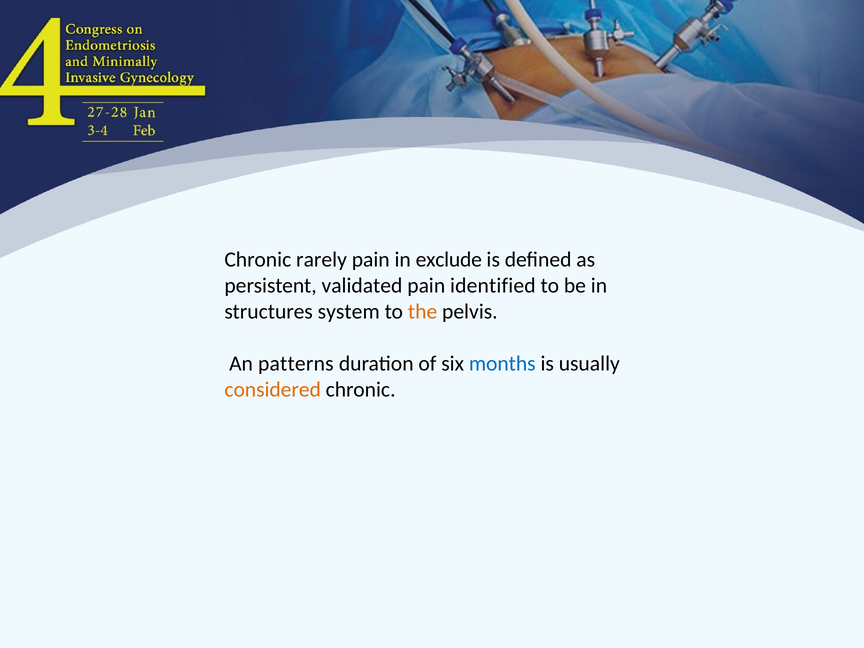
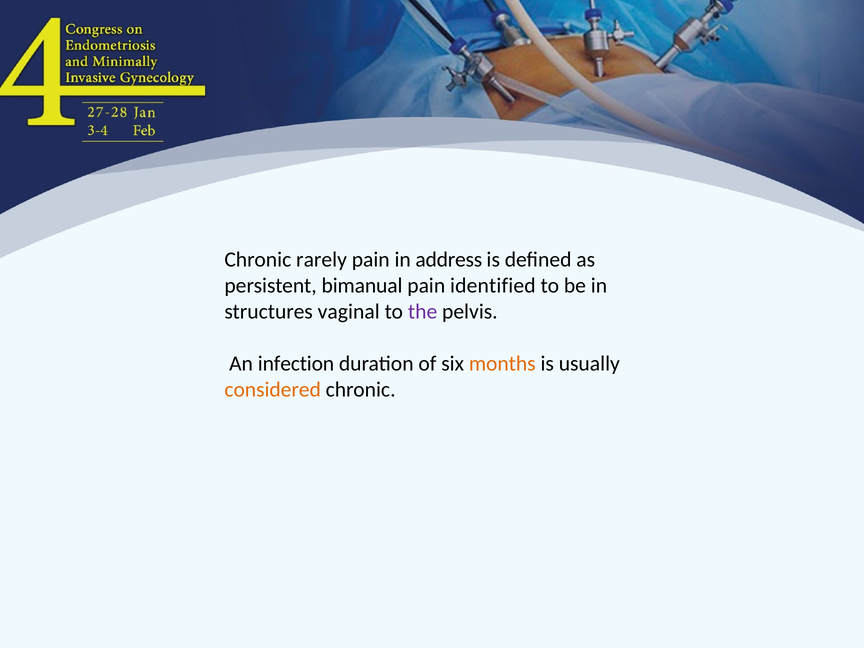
exclude: exclude -> address (449, 260)
validated: validated -> bimanual (362, 286)
system: system -> vaginal (349, 312)
the colour: orange -> purple (423, 312)
patterns: patterns -> infection (296, 363)
months colour: blue -> orange (502, 363)
